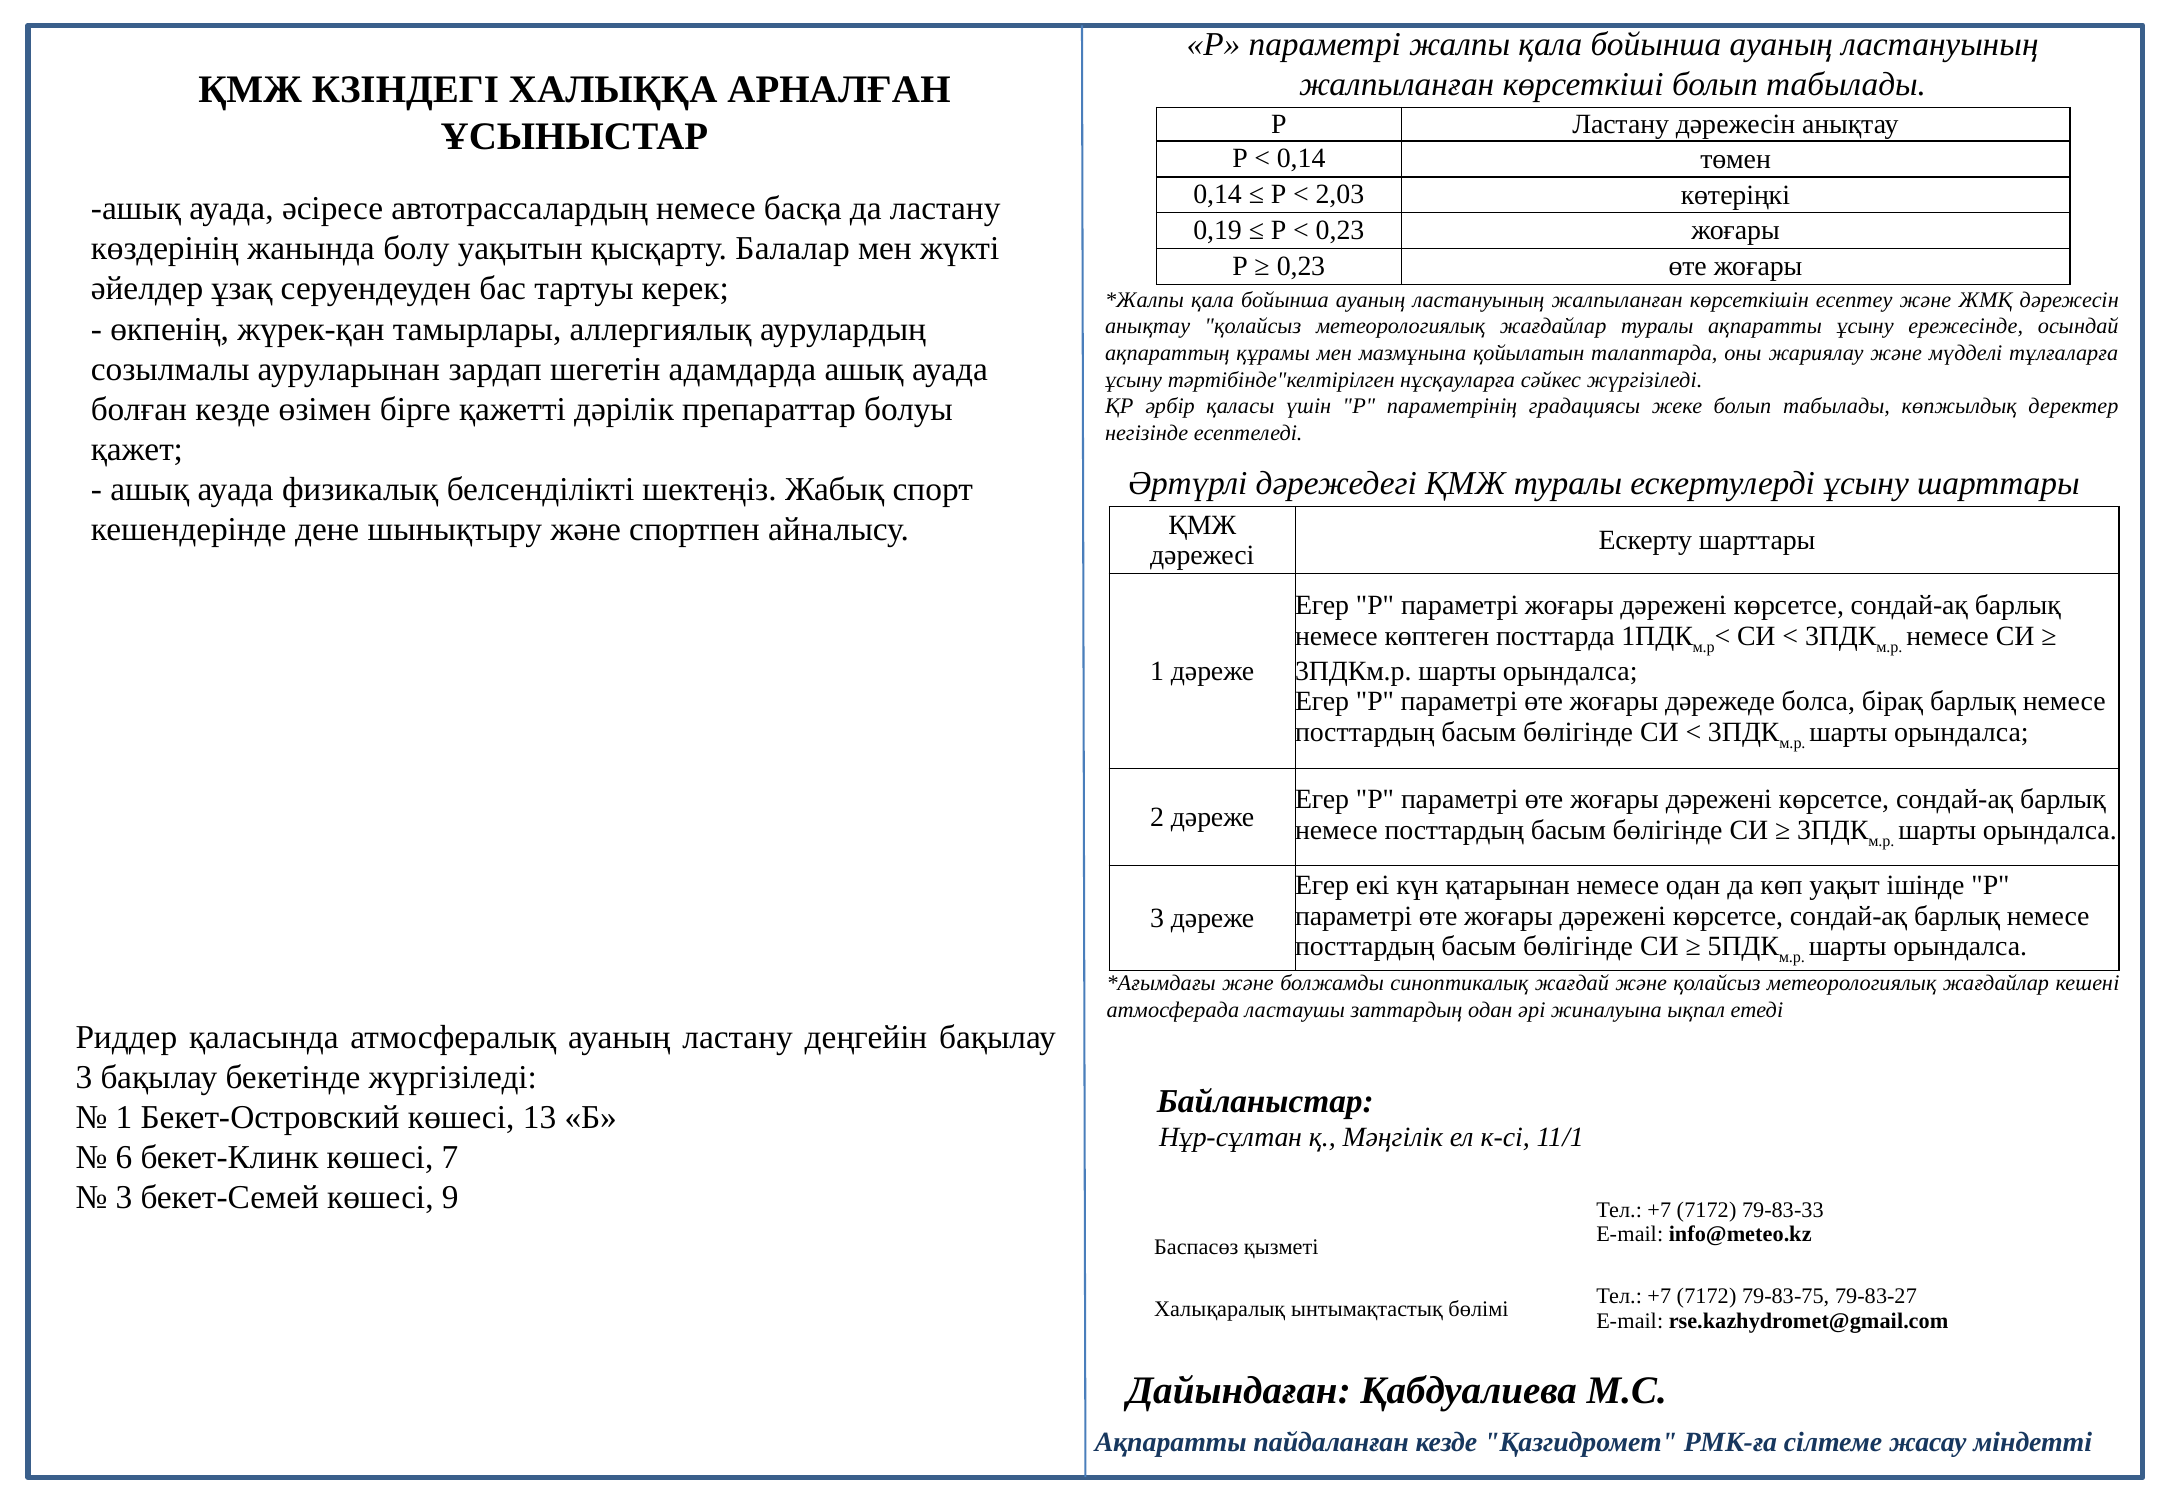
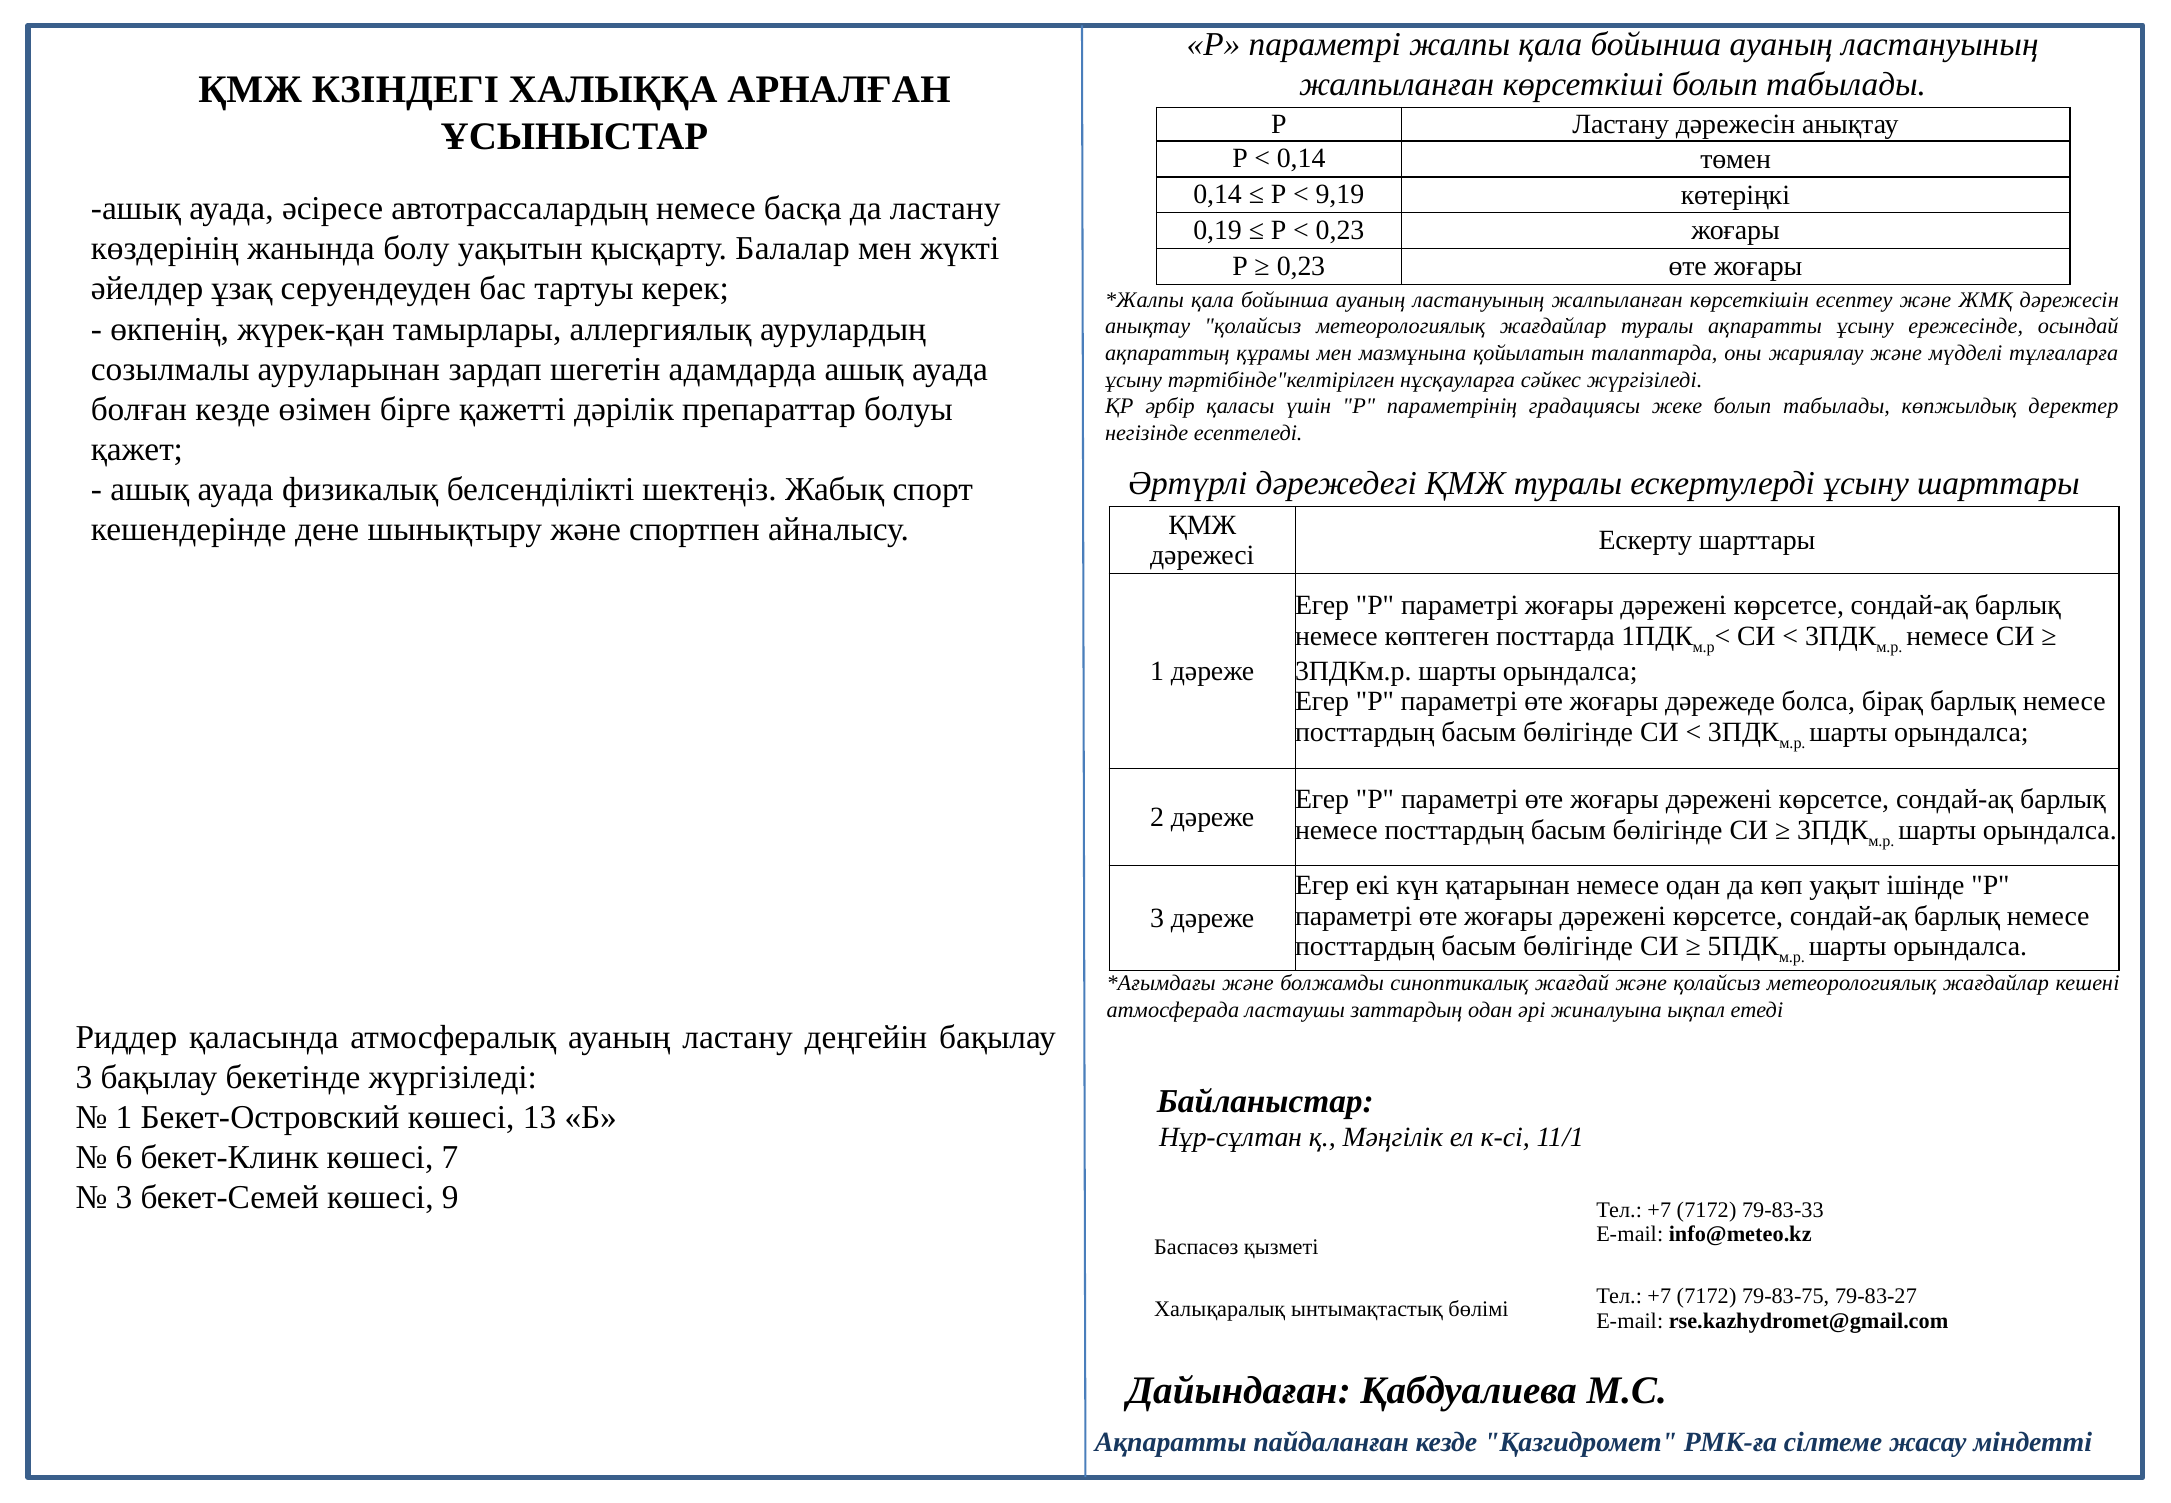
2,03: 2,03 -> 9,19 (1340, 195)
